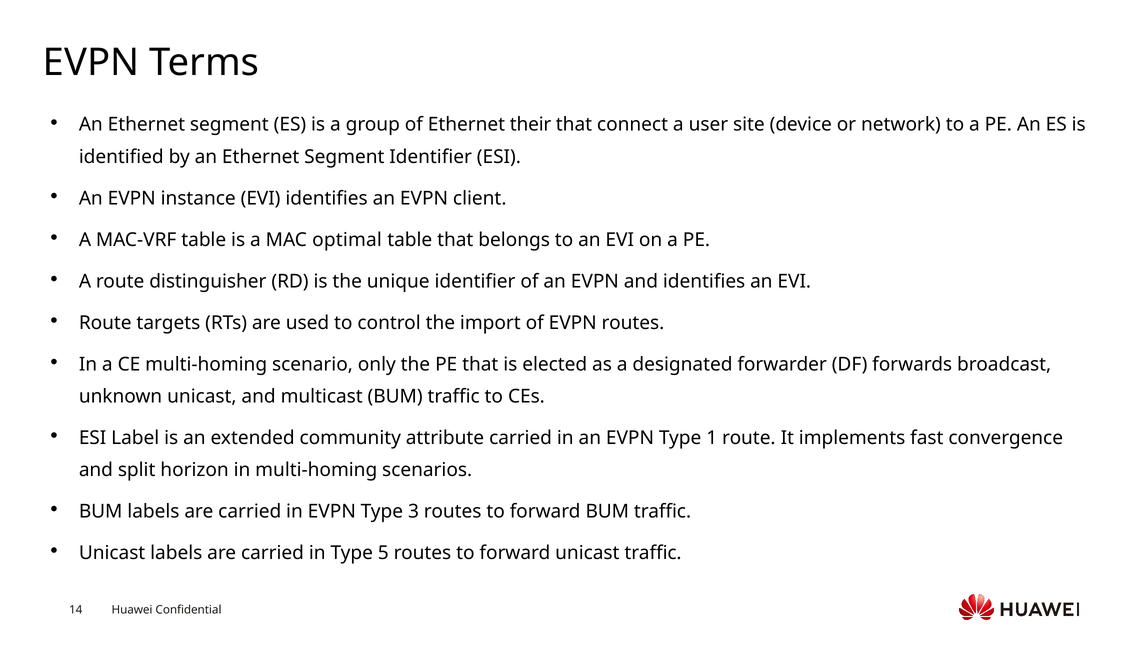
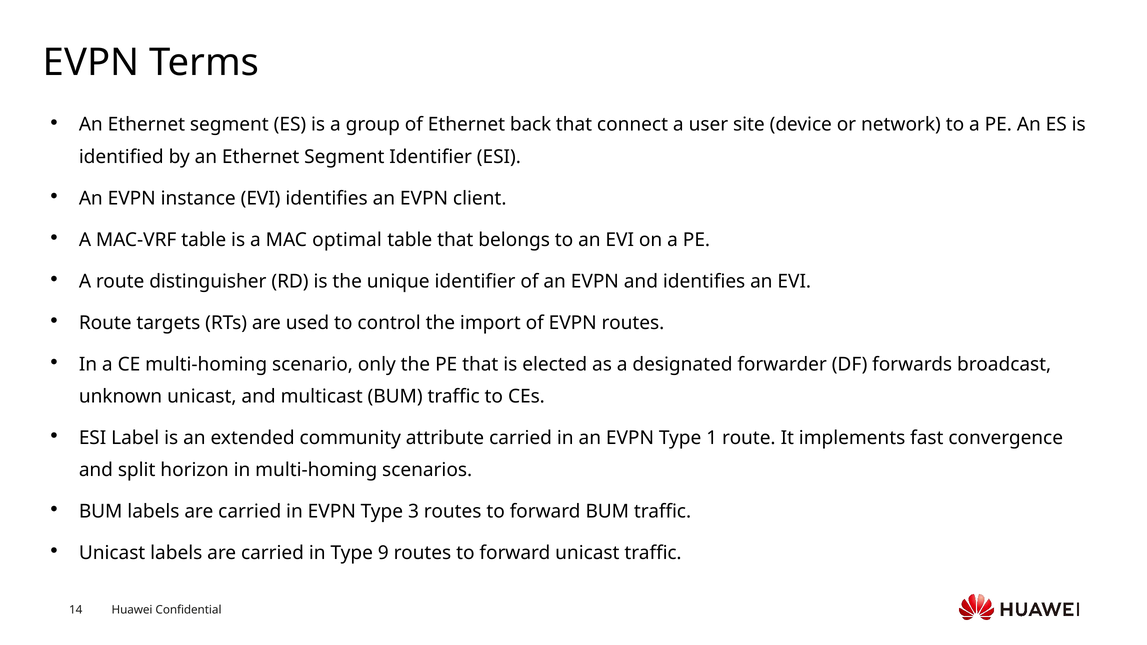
their: their -> back (531, 125)
5: 5 -> 9 (383, 553)
